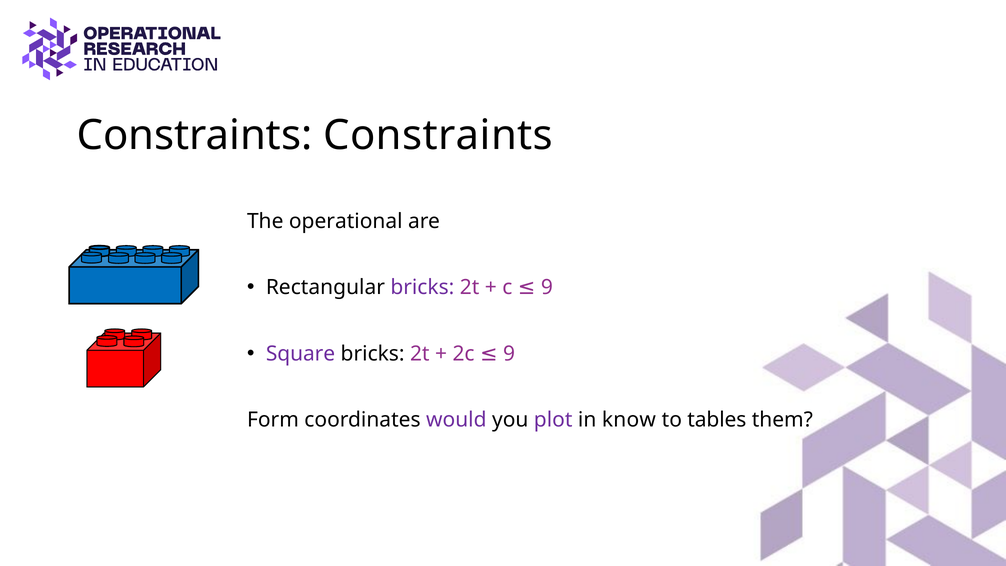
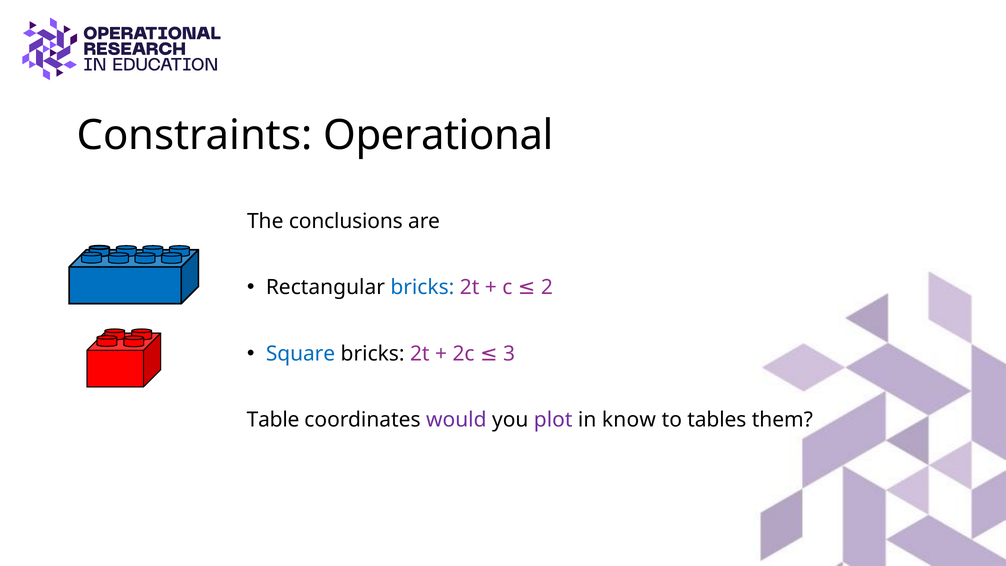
Constraints Constraints: Constraints -> Operational (438, 136)
operational: operational -> conclusions (346, 221)
bricks colour: purple -> blue (422, 287)
c 9: 9 -> 2 (547, 287)
Square colour: purple -> blue (301, 354)
2c 9: 9 -> 3 (509, 354)
Form: Form -> Table (273, 420)
